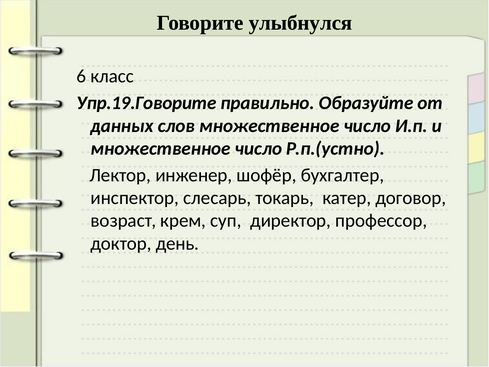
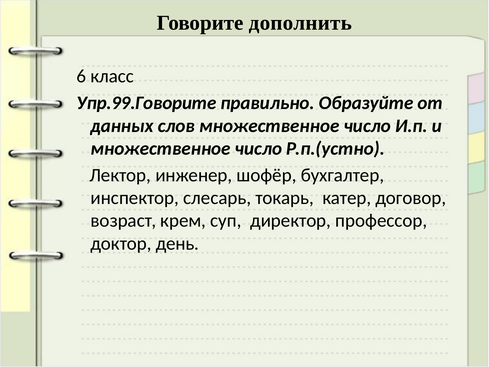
улыбнулся: улыбнулся -> дополнить (300, 23)
Упр.19.Говорите: Упр.19.Говорите -> Упр.99.Говорите (146, 103)
